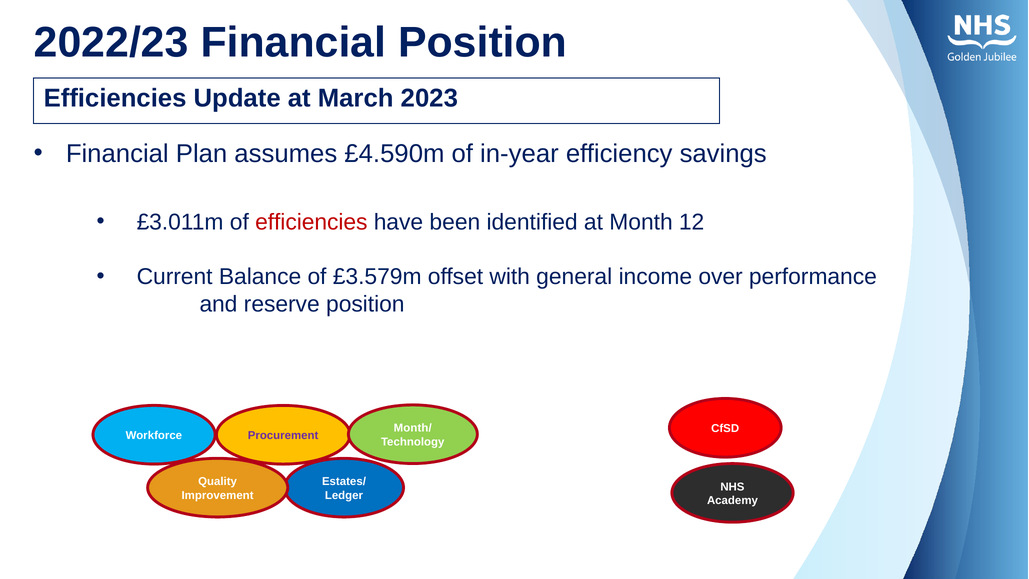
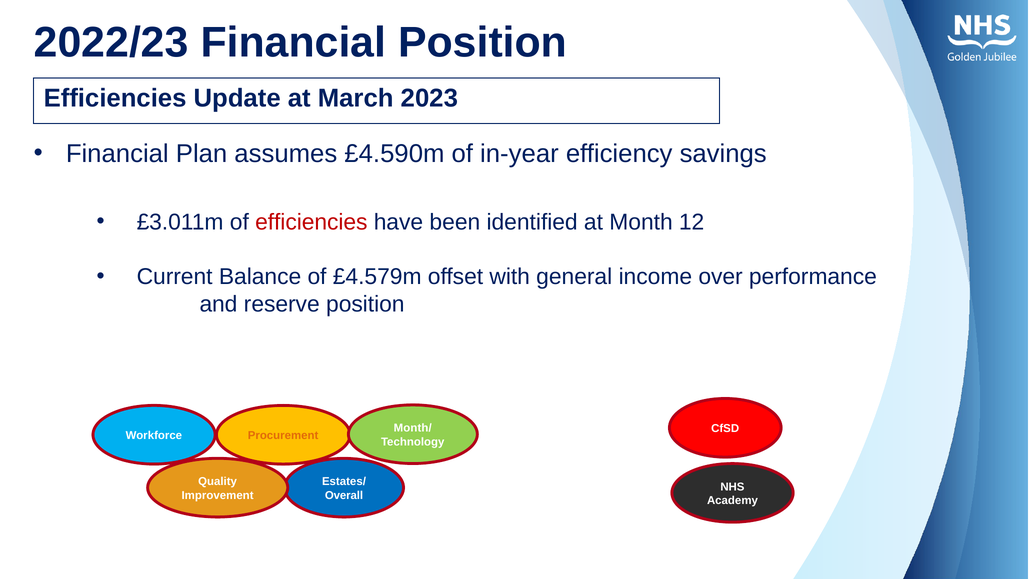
£3.579m: £3.579m -> £4.579m (377, 277)
Procurement colour: purple -> orange (283, 435)
Ledger: Ledger -> Overall (344, 495)
